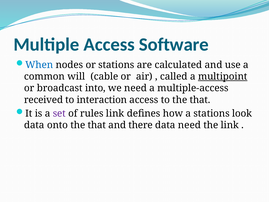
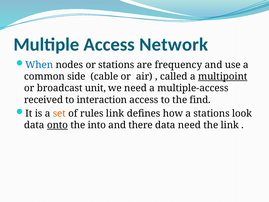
Software: Software -> Network (174, 44)
calculated: calculated -> frequency (178, 65)
will: will -> side (76, 76)
into: into -> unit (95, 88)
to the that: that -> find (200, 100)
set colour: purple -> orange (59, 113)
onto underline: none -> present (57, 125)
that: that -> into (97, 125)
